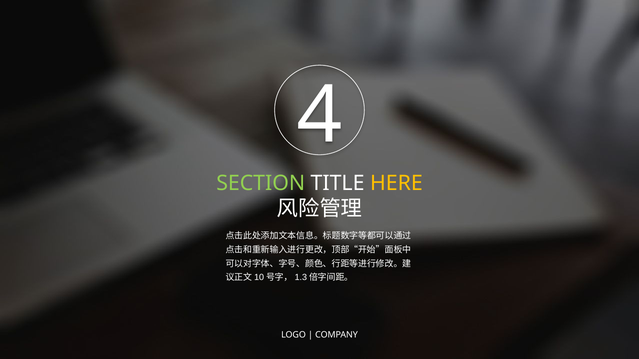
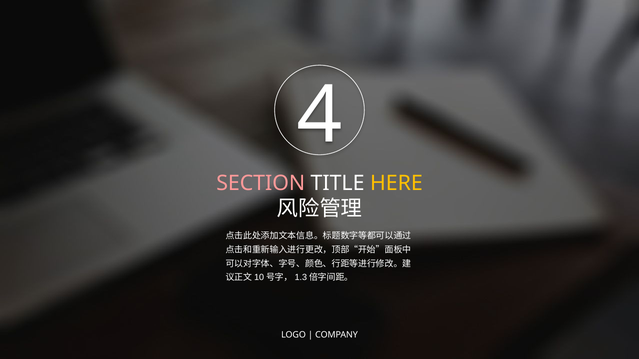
SECTION colour: light green -> pink (261, 183)
